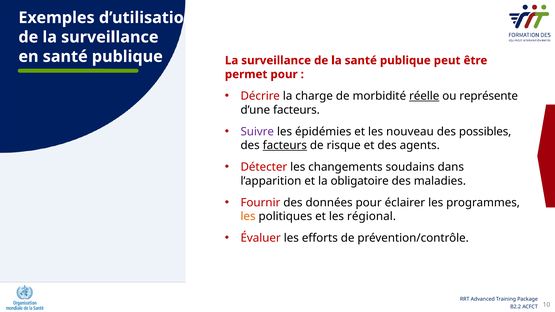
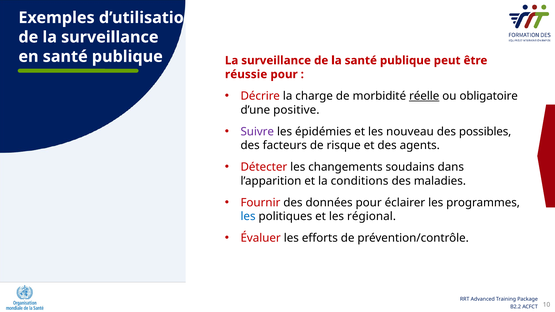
permet: permet -> réussie (246, 74)
représente: représente -> obligatoire (489, 96)
d’une facteurs: facteurs -> positive (296, 110)
facteurs underline: present -> none (285, 146)
obligatoire: obligatoire -> conditions (360, 181)
les colour: orange -> blue (248, 217)
